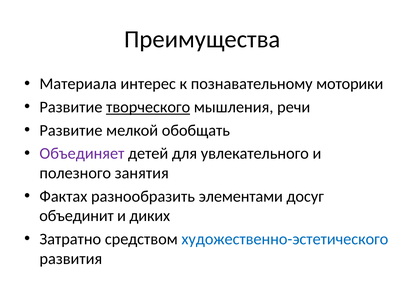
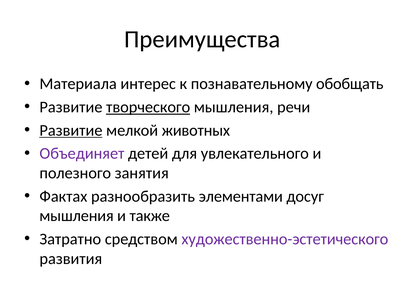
моторики: моторики -> обобщать (350, 84)
Развитие underline: none -> present (71, 130)
обобщать: обобщать -> животных (196, 130)
объединит: объединит -> мышления (77, 216)
диких: диких -> также (150, 216)
художественно-эстетического colour: blue -> purple (285, 239)
